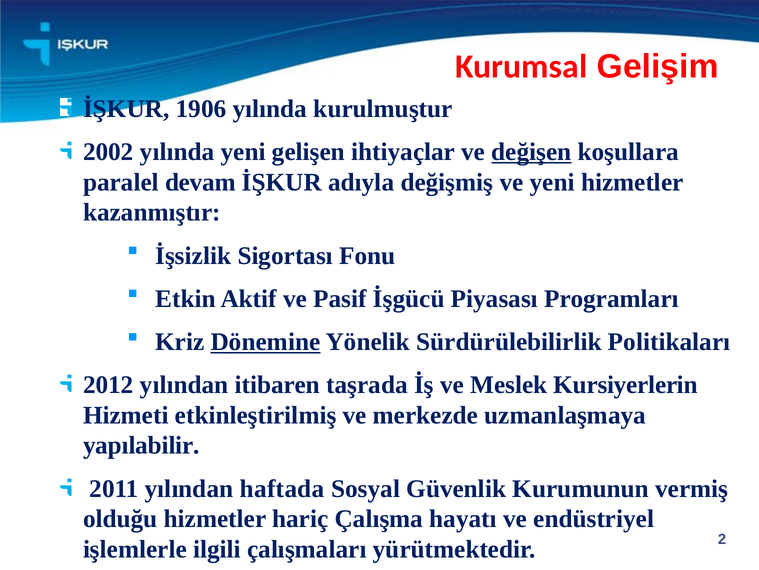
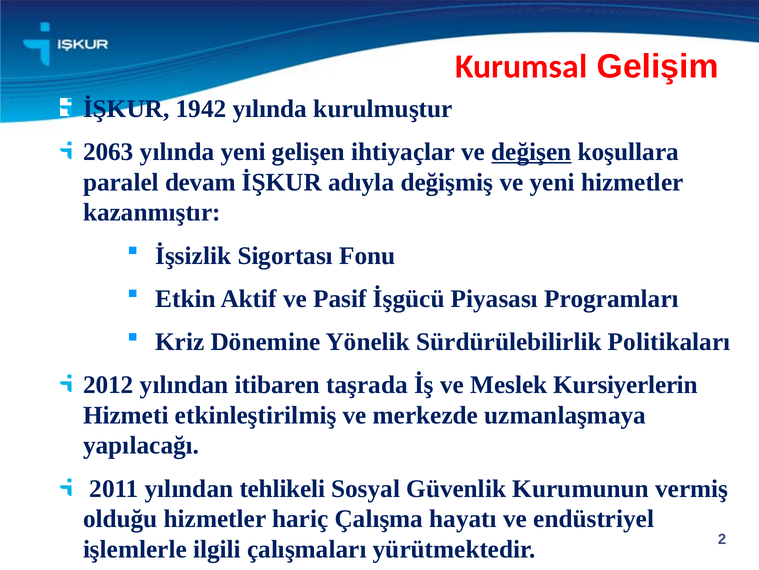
1906: 1906 -> 1942 (201, 109)
2002: 2002 -> 2063 (108, 152)
Dönemine underline: present -> none (266, 341)
yapılabilir: yapılabilir -> yapılacağı (141, 445)
haftada: haftada -> tehlikeli (282, 488)
